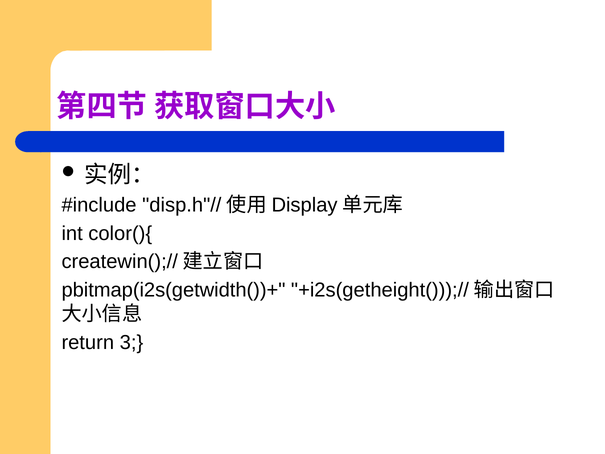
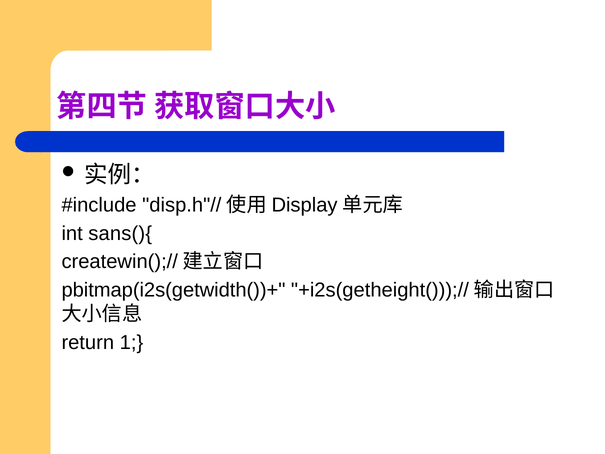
color(){: color(){ -> sans(){ (120, 233)
3: 3 -> 1 (131, 342)
